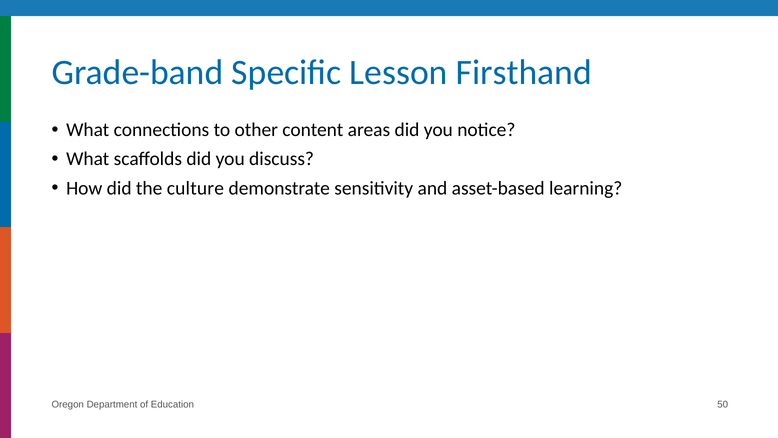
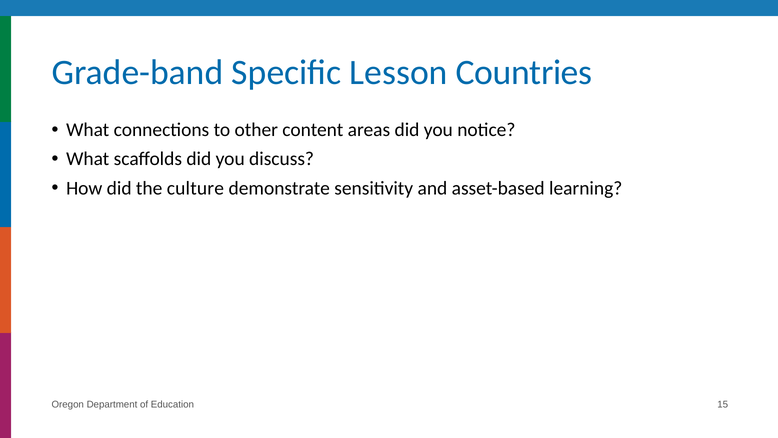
Firsthand: Firsthand -> Countries (524, 72)
50: 50 -> 15 (723, 404)
